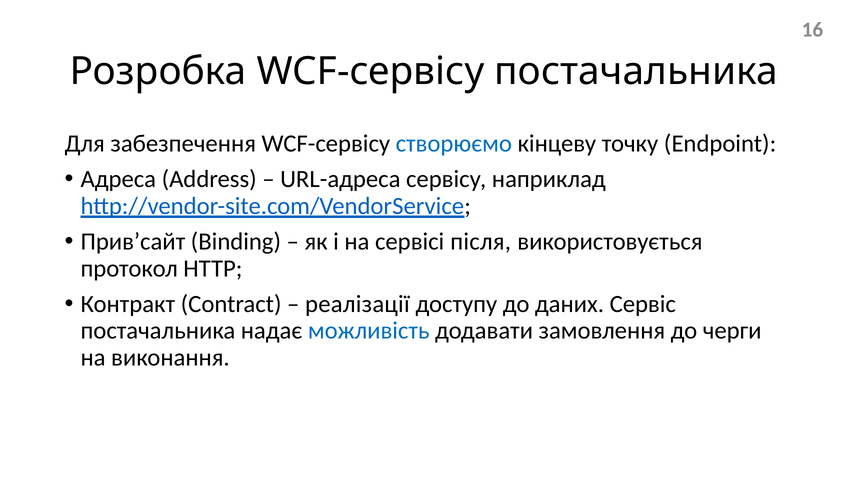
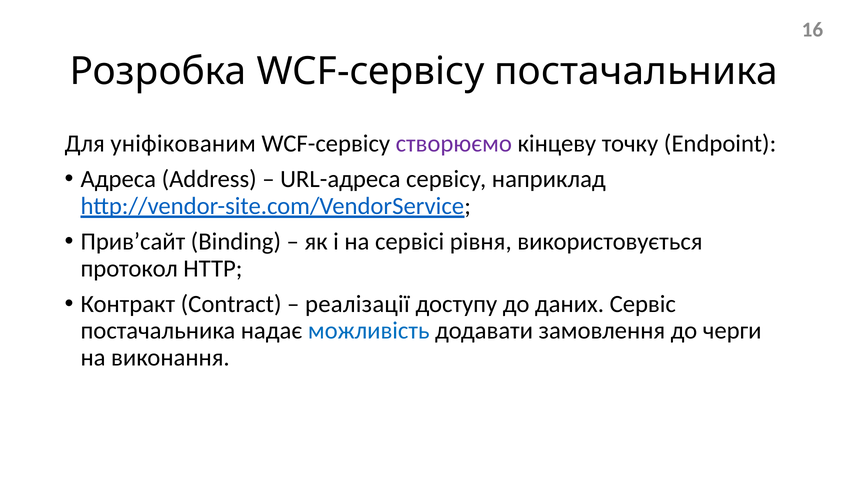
забезпечення: забезпечення -> уніфікованим (183, 143)
створюємо colour: blue -> purple (454, 143)
після: після -> рівня (481, 242)
